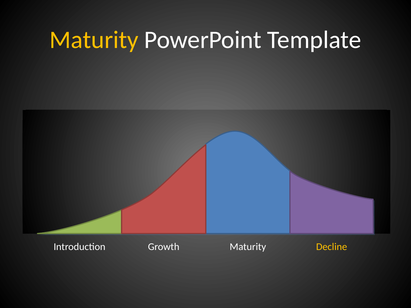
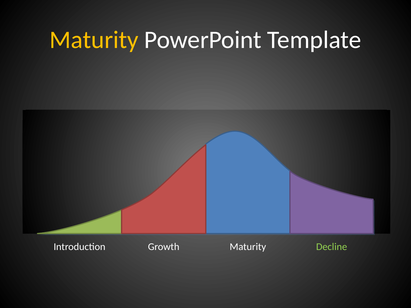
Decline colour: yellow -> light green (332, 247)
